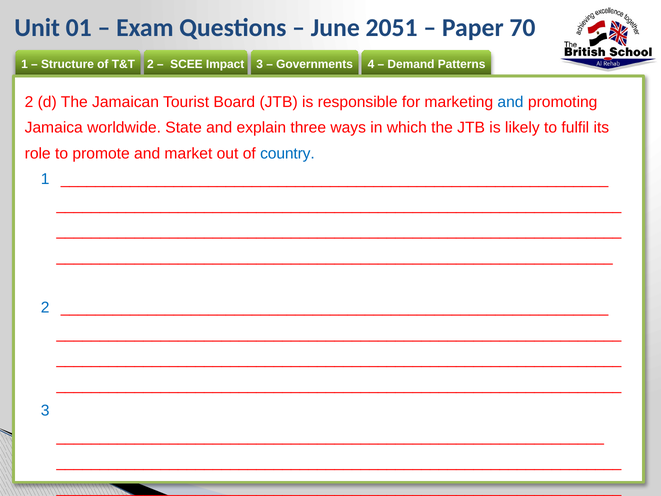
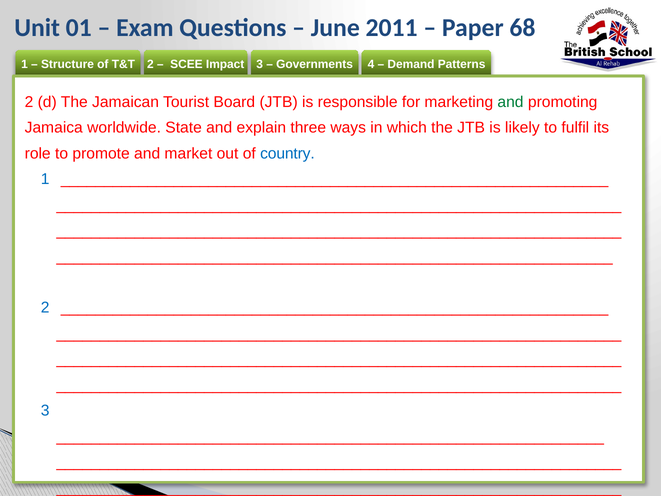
2051: 2051 -> 2011 (392, 28)
70: 70 -> 68 (522, 28)
and colour: blue -> green (511, 102)
